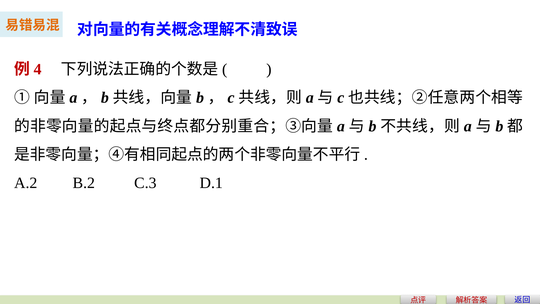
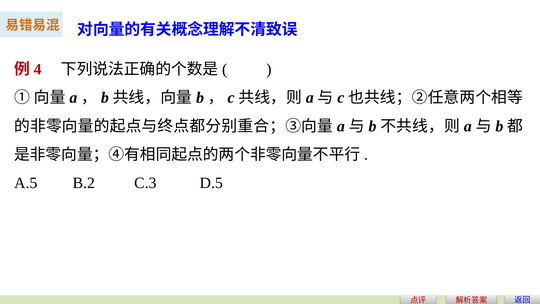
A.2: A.2 -> A.5 (26, 183)
D.1: D.1 -> D.5 (211, 183)
